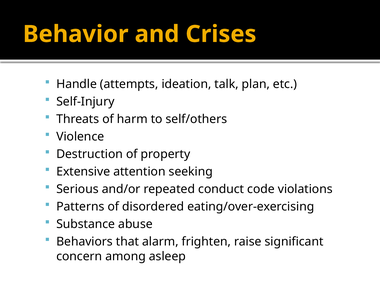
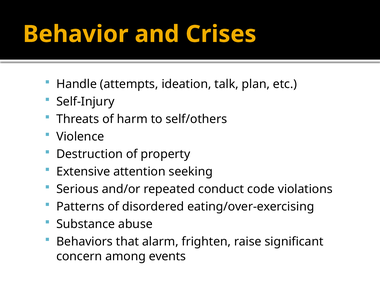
asleep: asleep -> events (167, 256)
